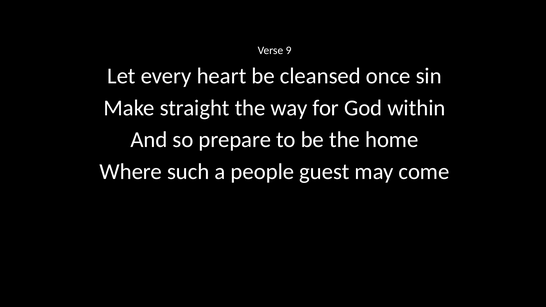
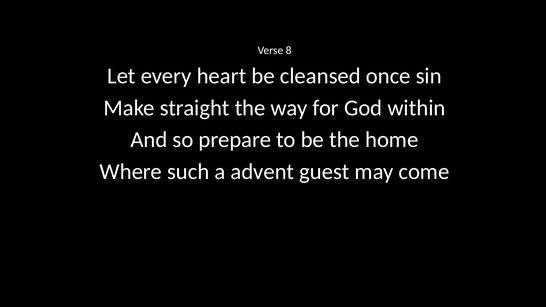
9: 9 -> 8 (289, 50)
people: people -> advent (262, 172)
